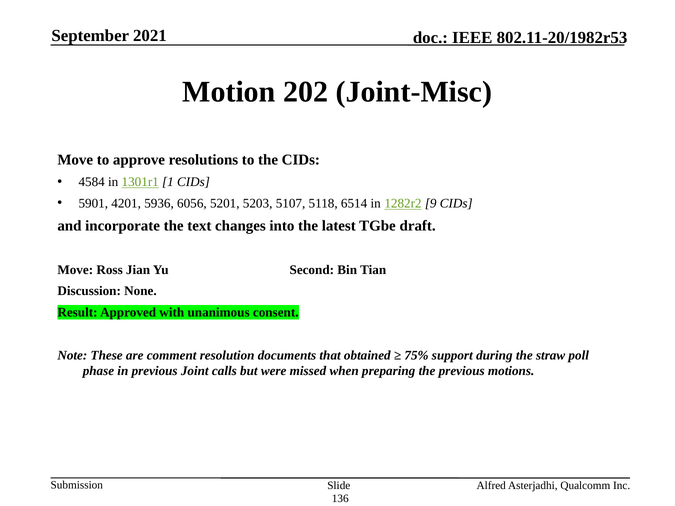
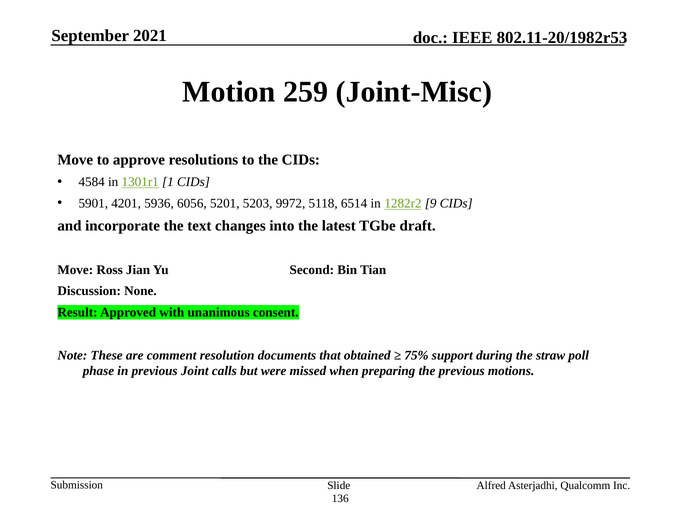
202: 202 -> 259 (306, 92)
5107: 5107 -> 9972 (291, 203)
